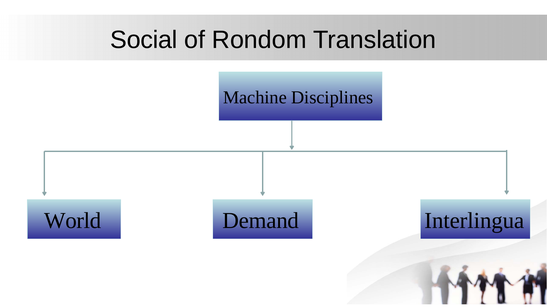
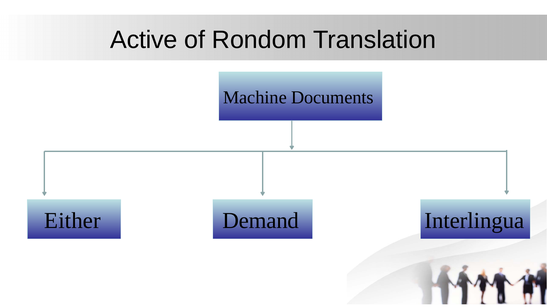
Social: Social -> Active (144, 40)
Disciplines: Disciplines -> Documents (332, 97)
World: World -> Either (73, 220)
